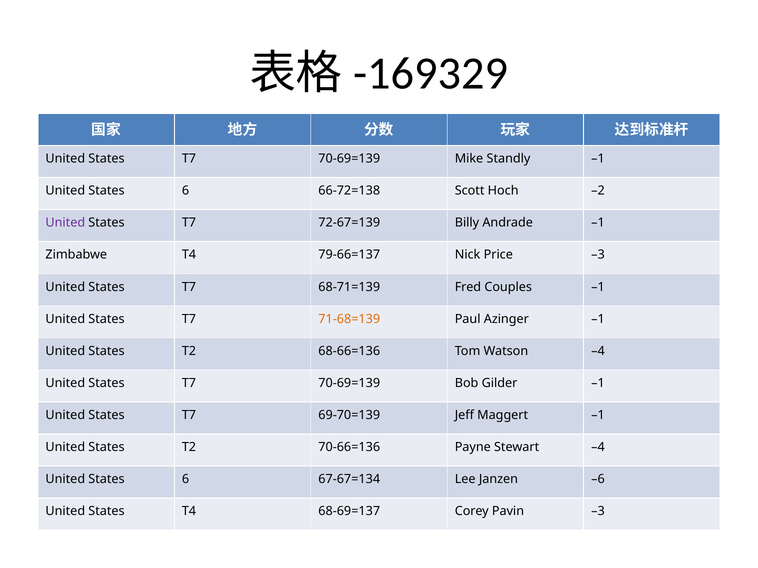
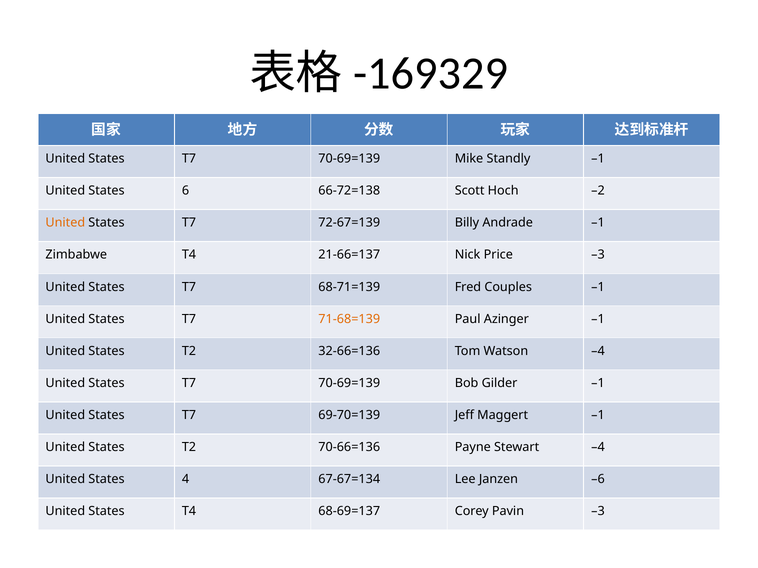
United colour: purple -> orange (65, 223)
79-66=137: 79-66=137 -> 21-66=137 (349, 255)
68-66=136: 68-66=136 -> 32-66=136 (349, 351)
6: 6 -> 4 (186, 479)
